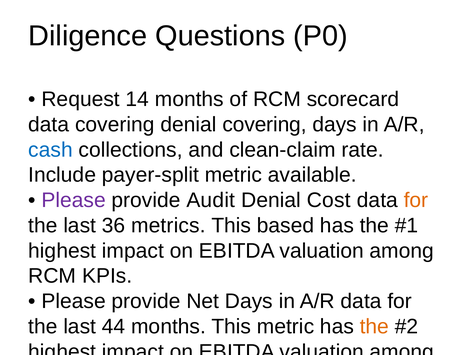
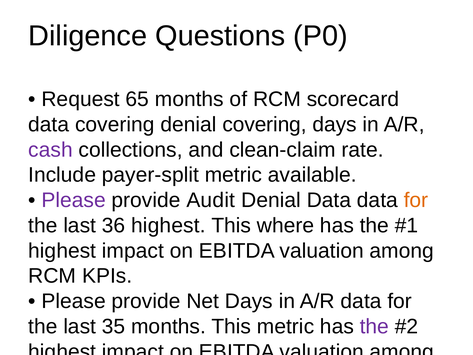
14: 14 -> 65 (137, 99)
cash colour: blue -> purple (50, 150)
Denial Cost: Cost -> Data (329, 200)
36 metrics: metrics -> highest (168, 225)
based: based -> where (286, 225)
44: 44 -> 35 (114, 326)
the colour: orange -> purple (374, 326)
